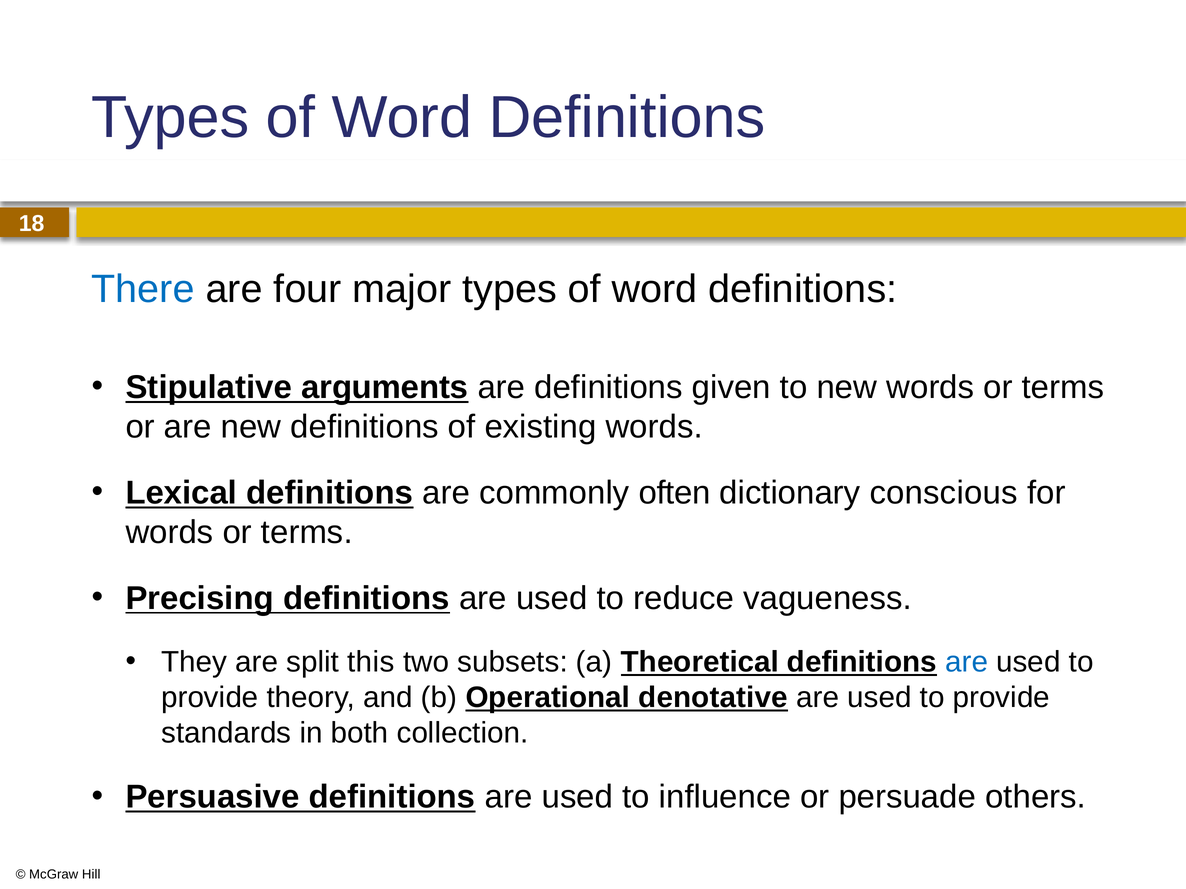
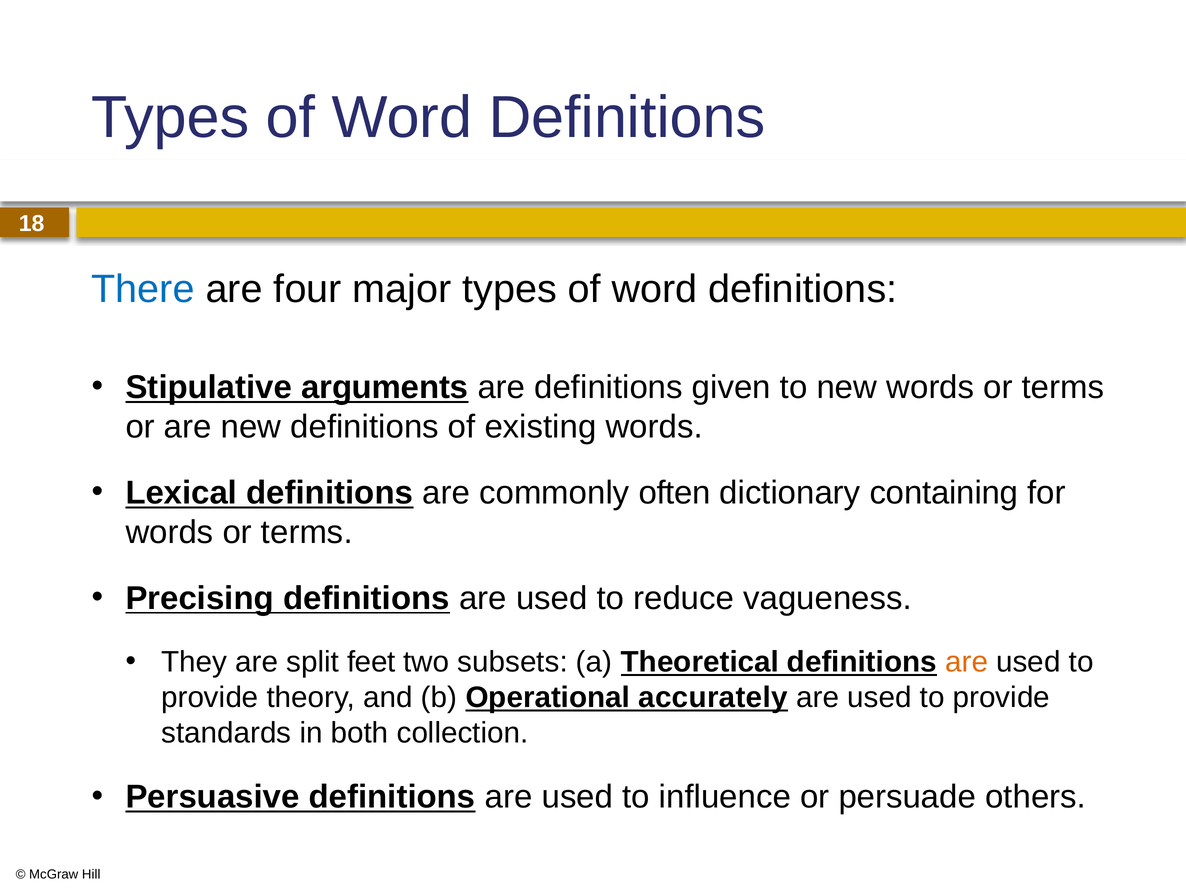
conscious: conscious -> containing (944, 493)
this: this -> feet (371, 662)
are colour: blue -> orange (967, 662)
denotative: denotative -> accurately (713, 698)
